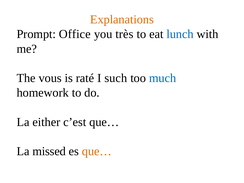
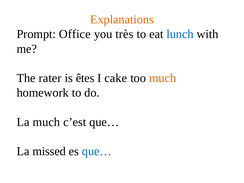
vous: vous -> rater (50, 78)
raté: raté -> êtes (85, 78)
such: such -> cake (116, 78)
much colour: blue -> orange (163, 78)
La either: either -> much (46, 122)
que… colour: orange -> blue (97, 151)
